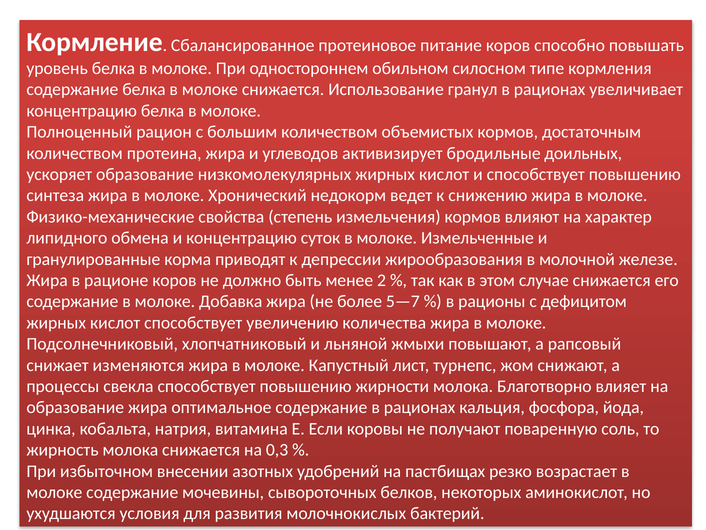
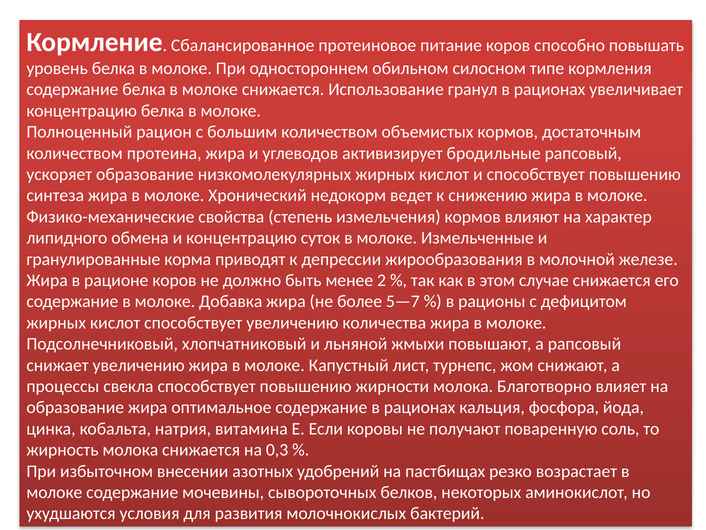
бродильные доильных: доильных -> рапсовый (583, 153)
снижает изменяются: изменяются -> увеличению (139, 365)
